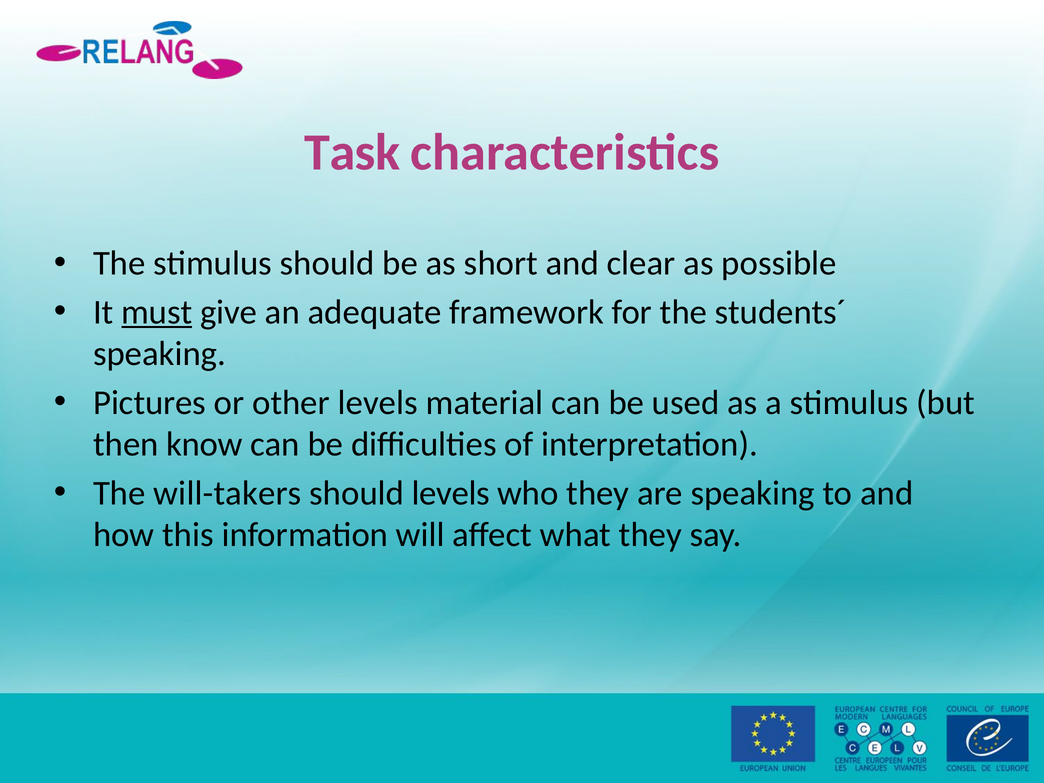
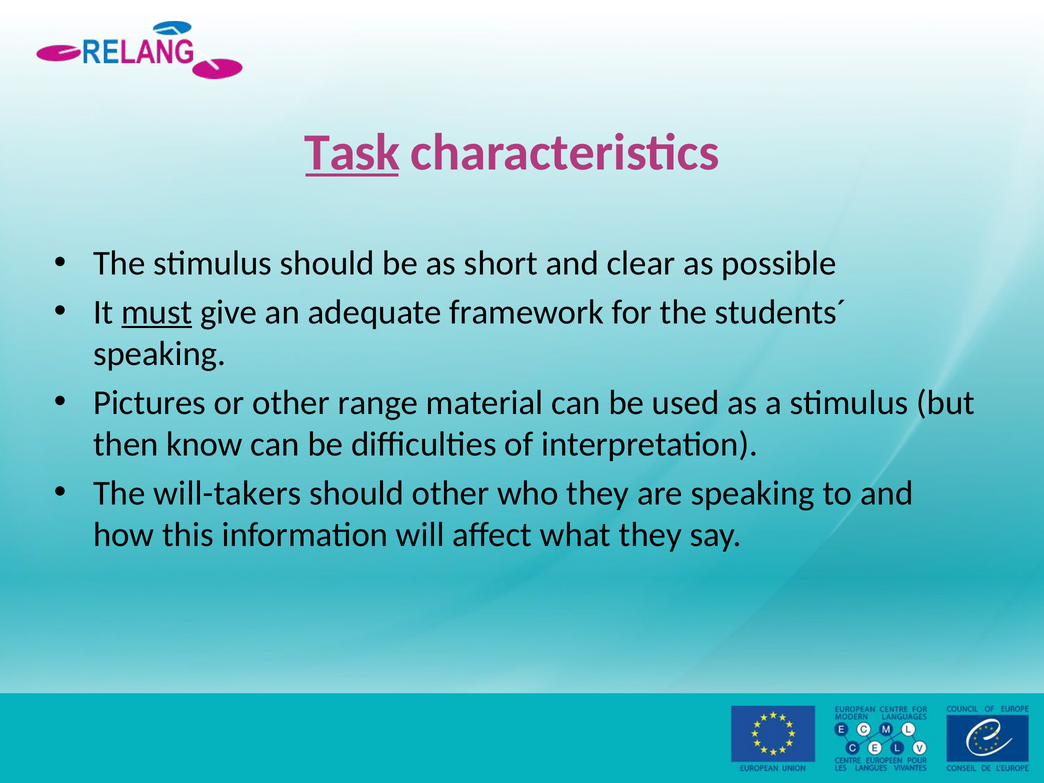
Task underline: none -> present (352, 153)
other levels: levels -> range (378, 403)
should levels: levels -> other (451, 493)
